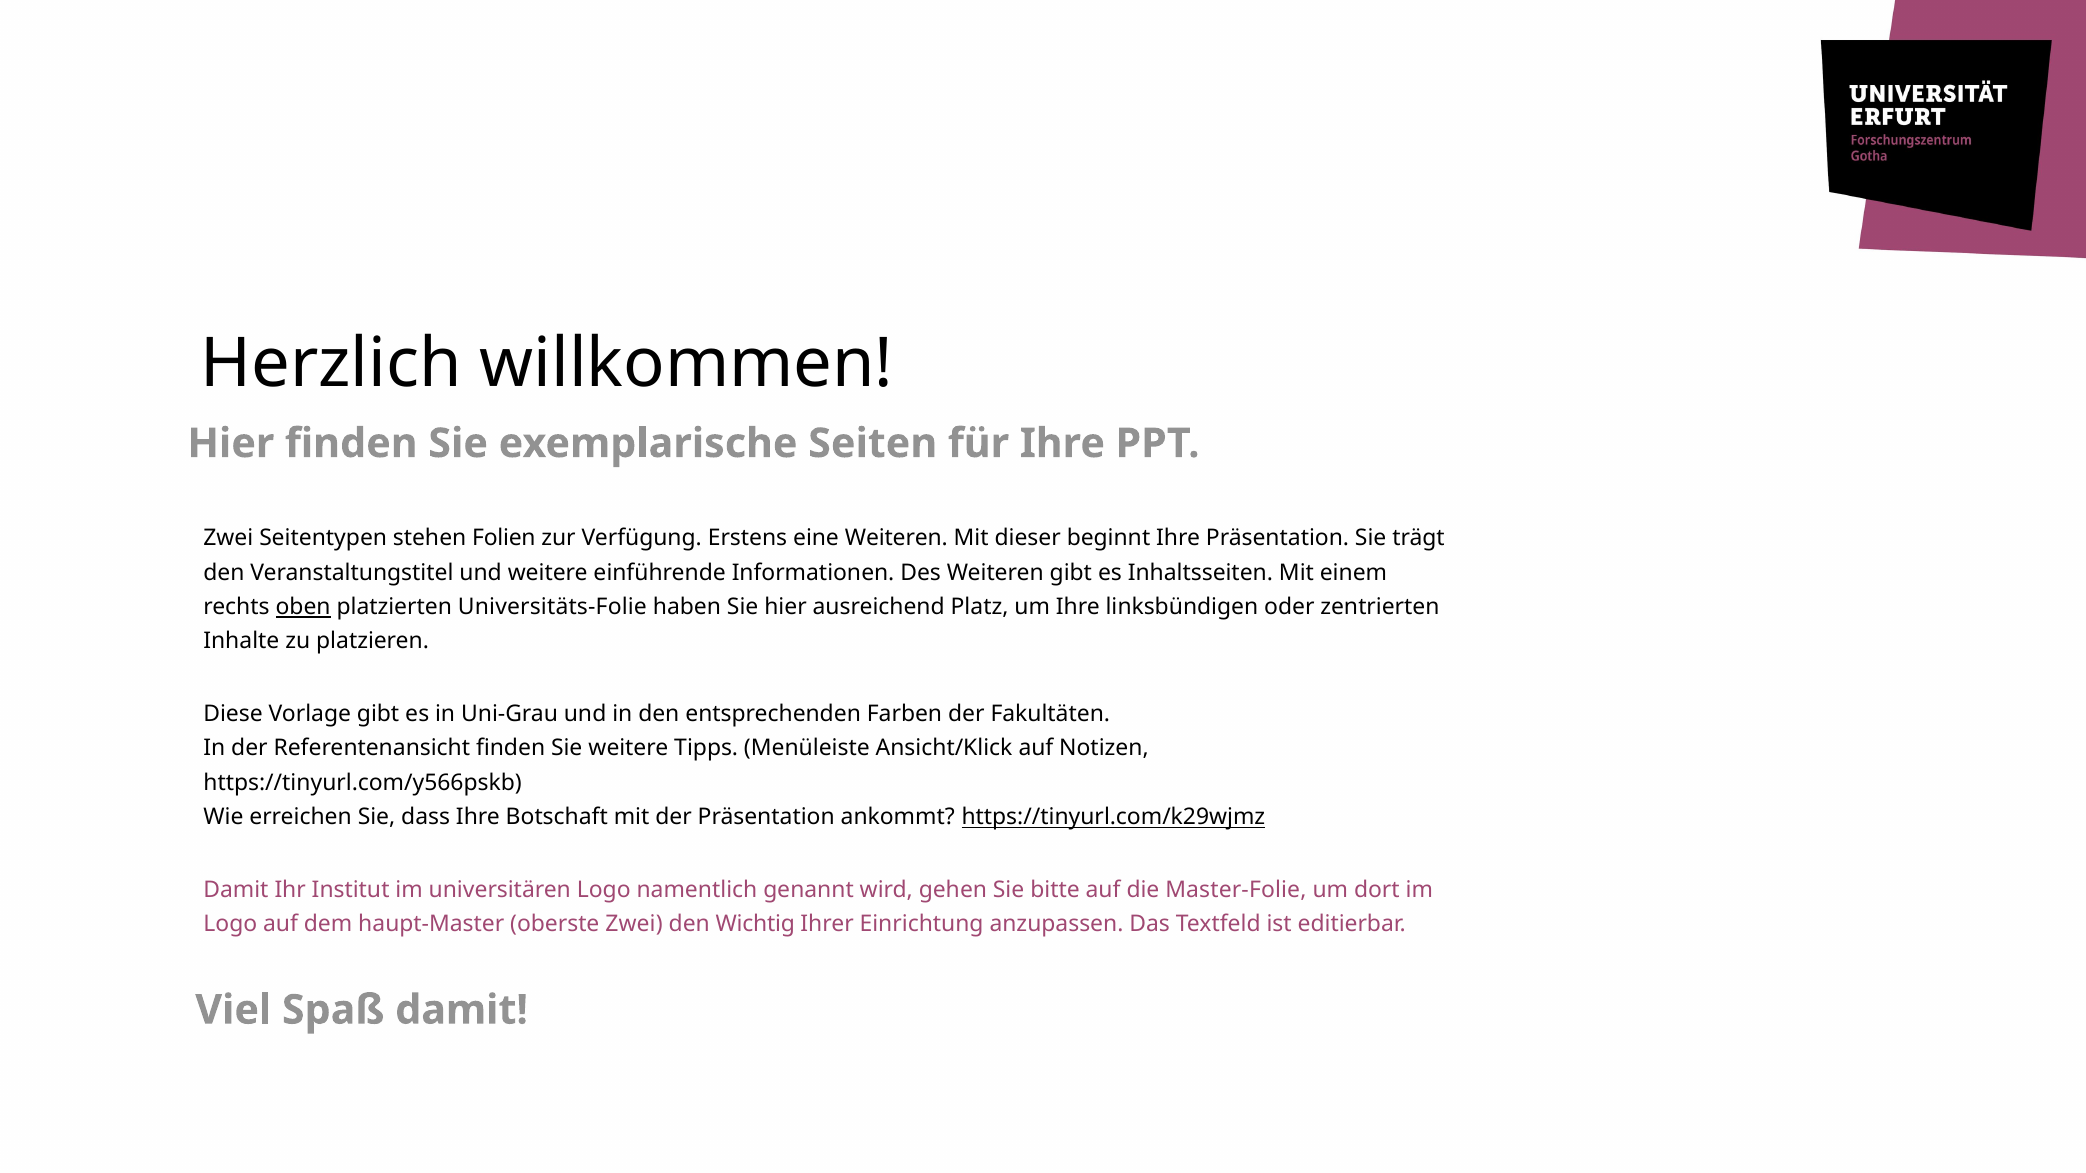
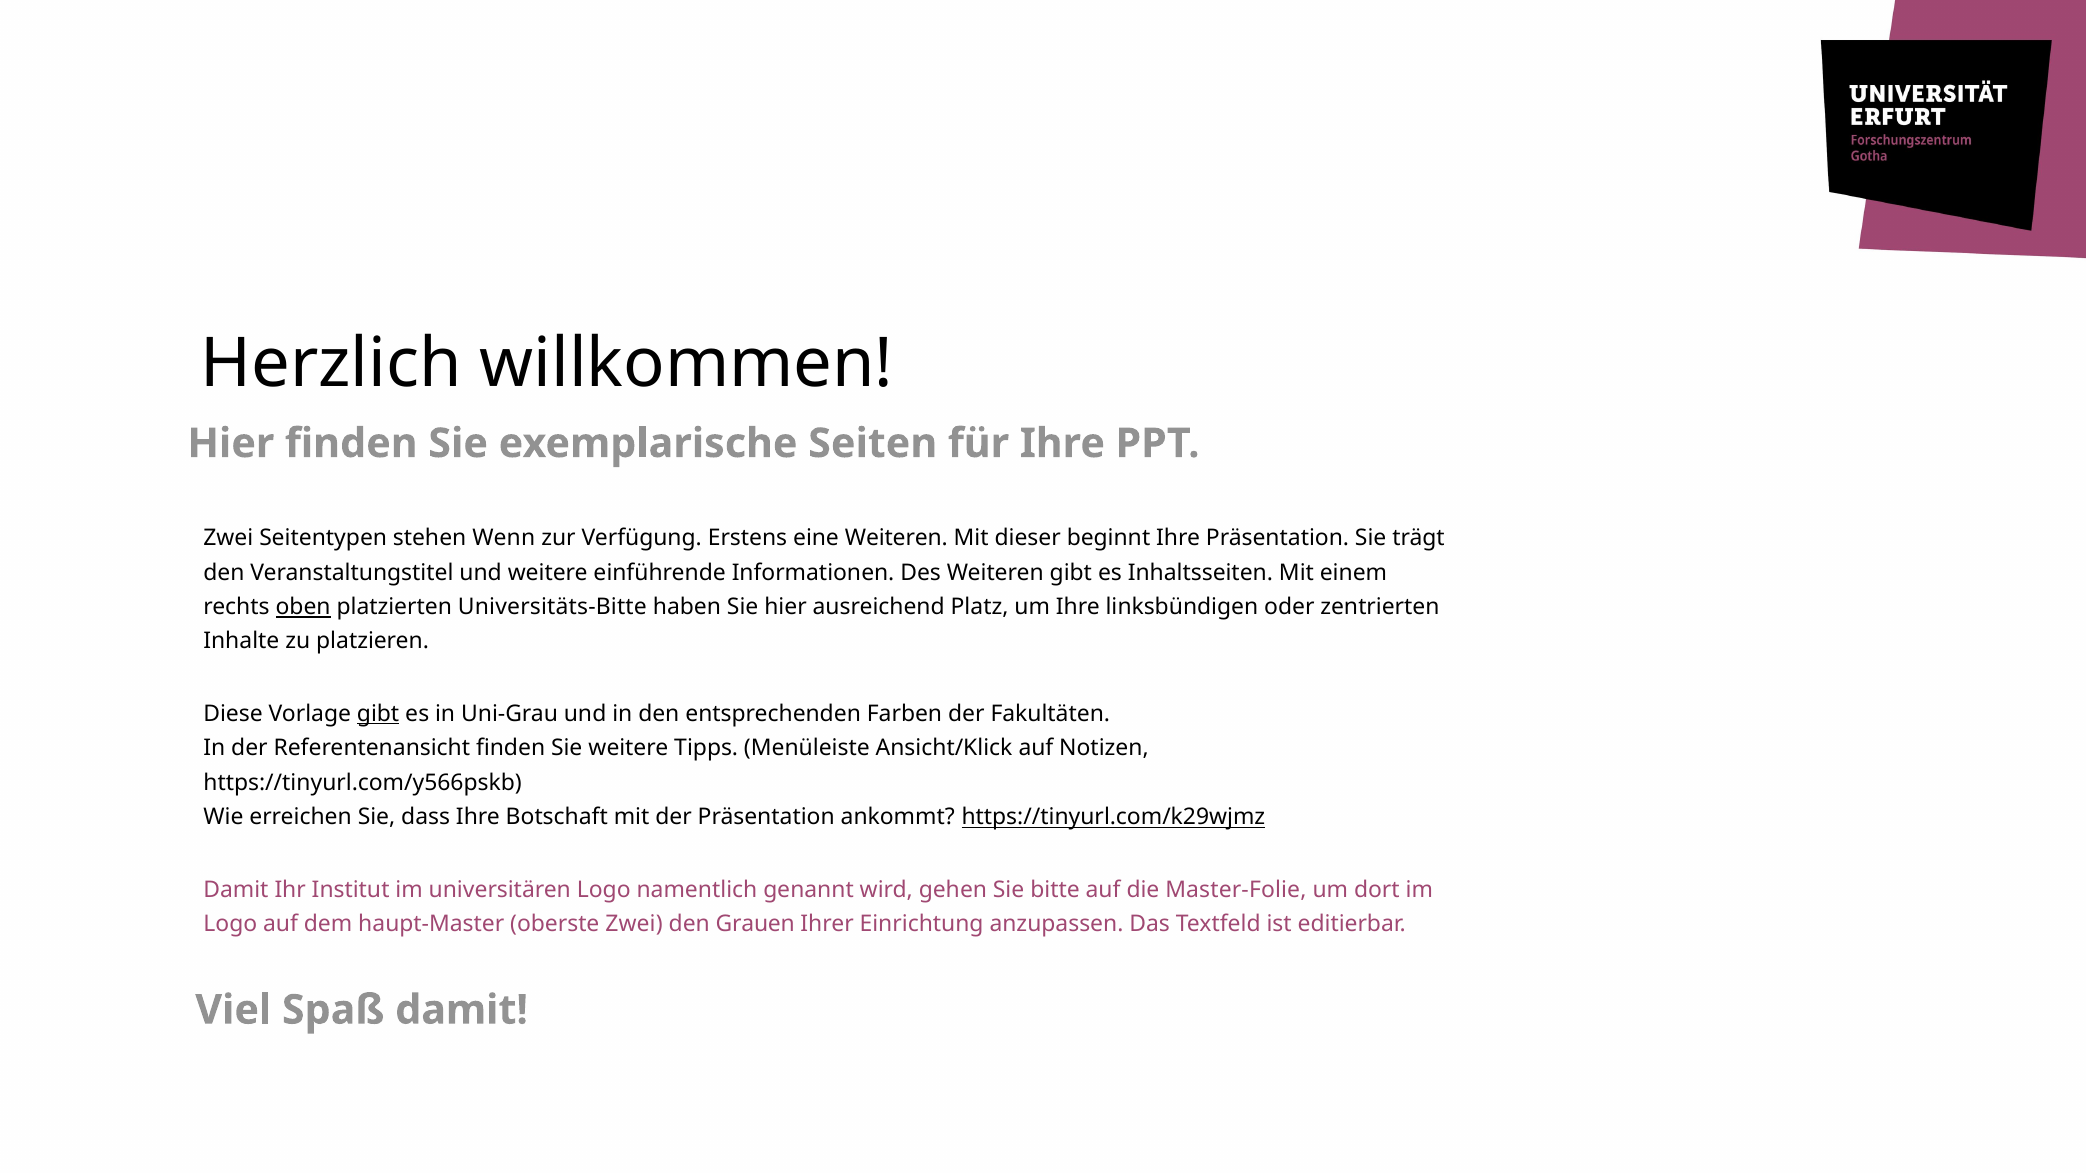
Folien: Folien -> Wenn (504, 538)
Universitäts-Folie: Universitäts-Folie -> Universitäts-Bitte (552, 607)
gibt underline: none -> present (378, 714)
Wichtig: Wichtig -> Grauen (755, 924)
